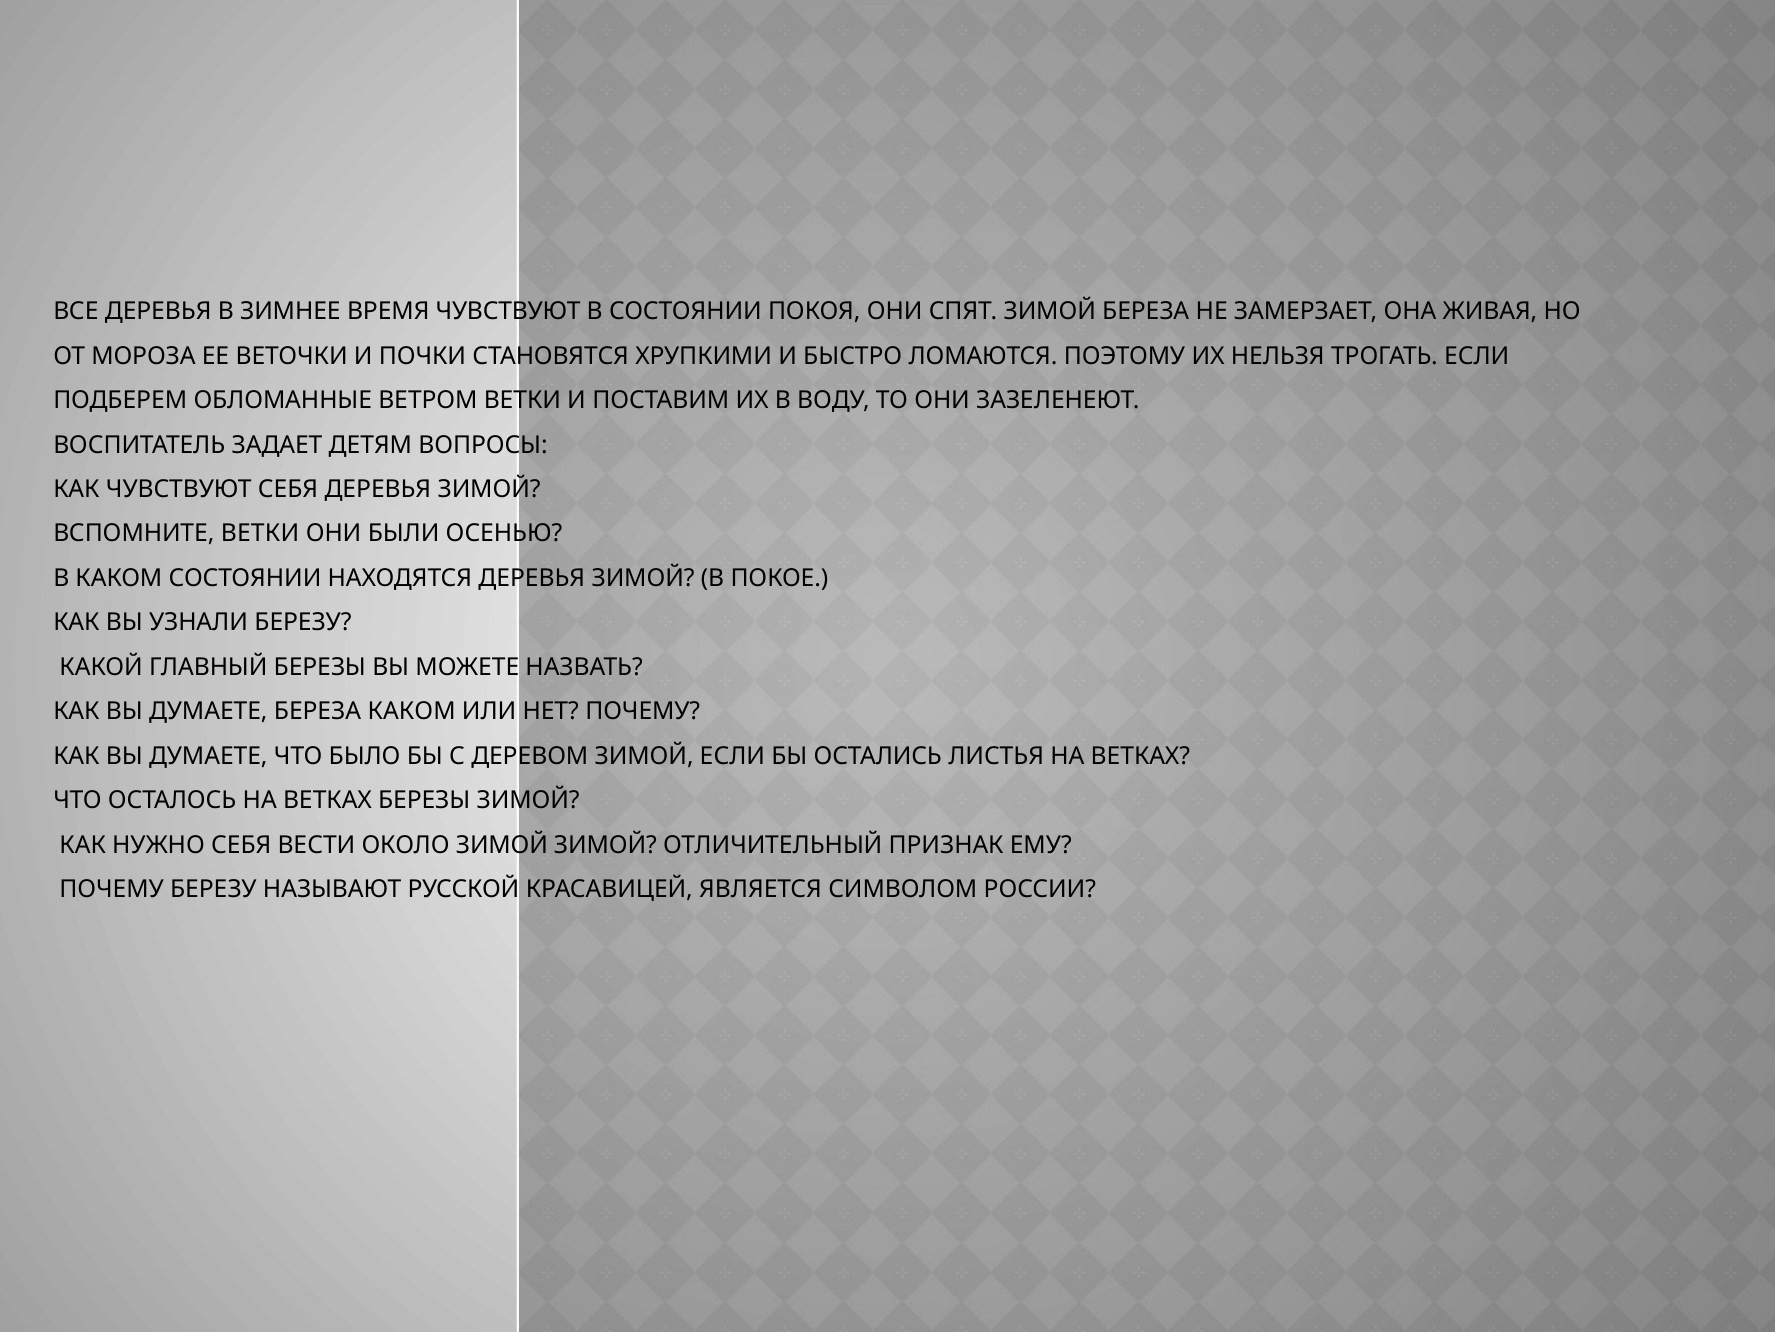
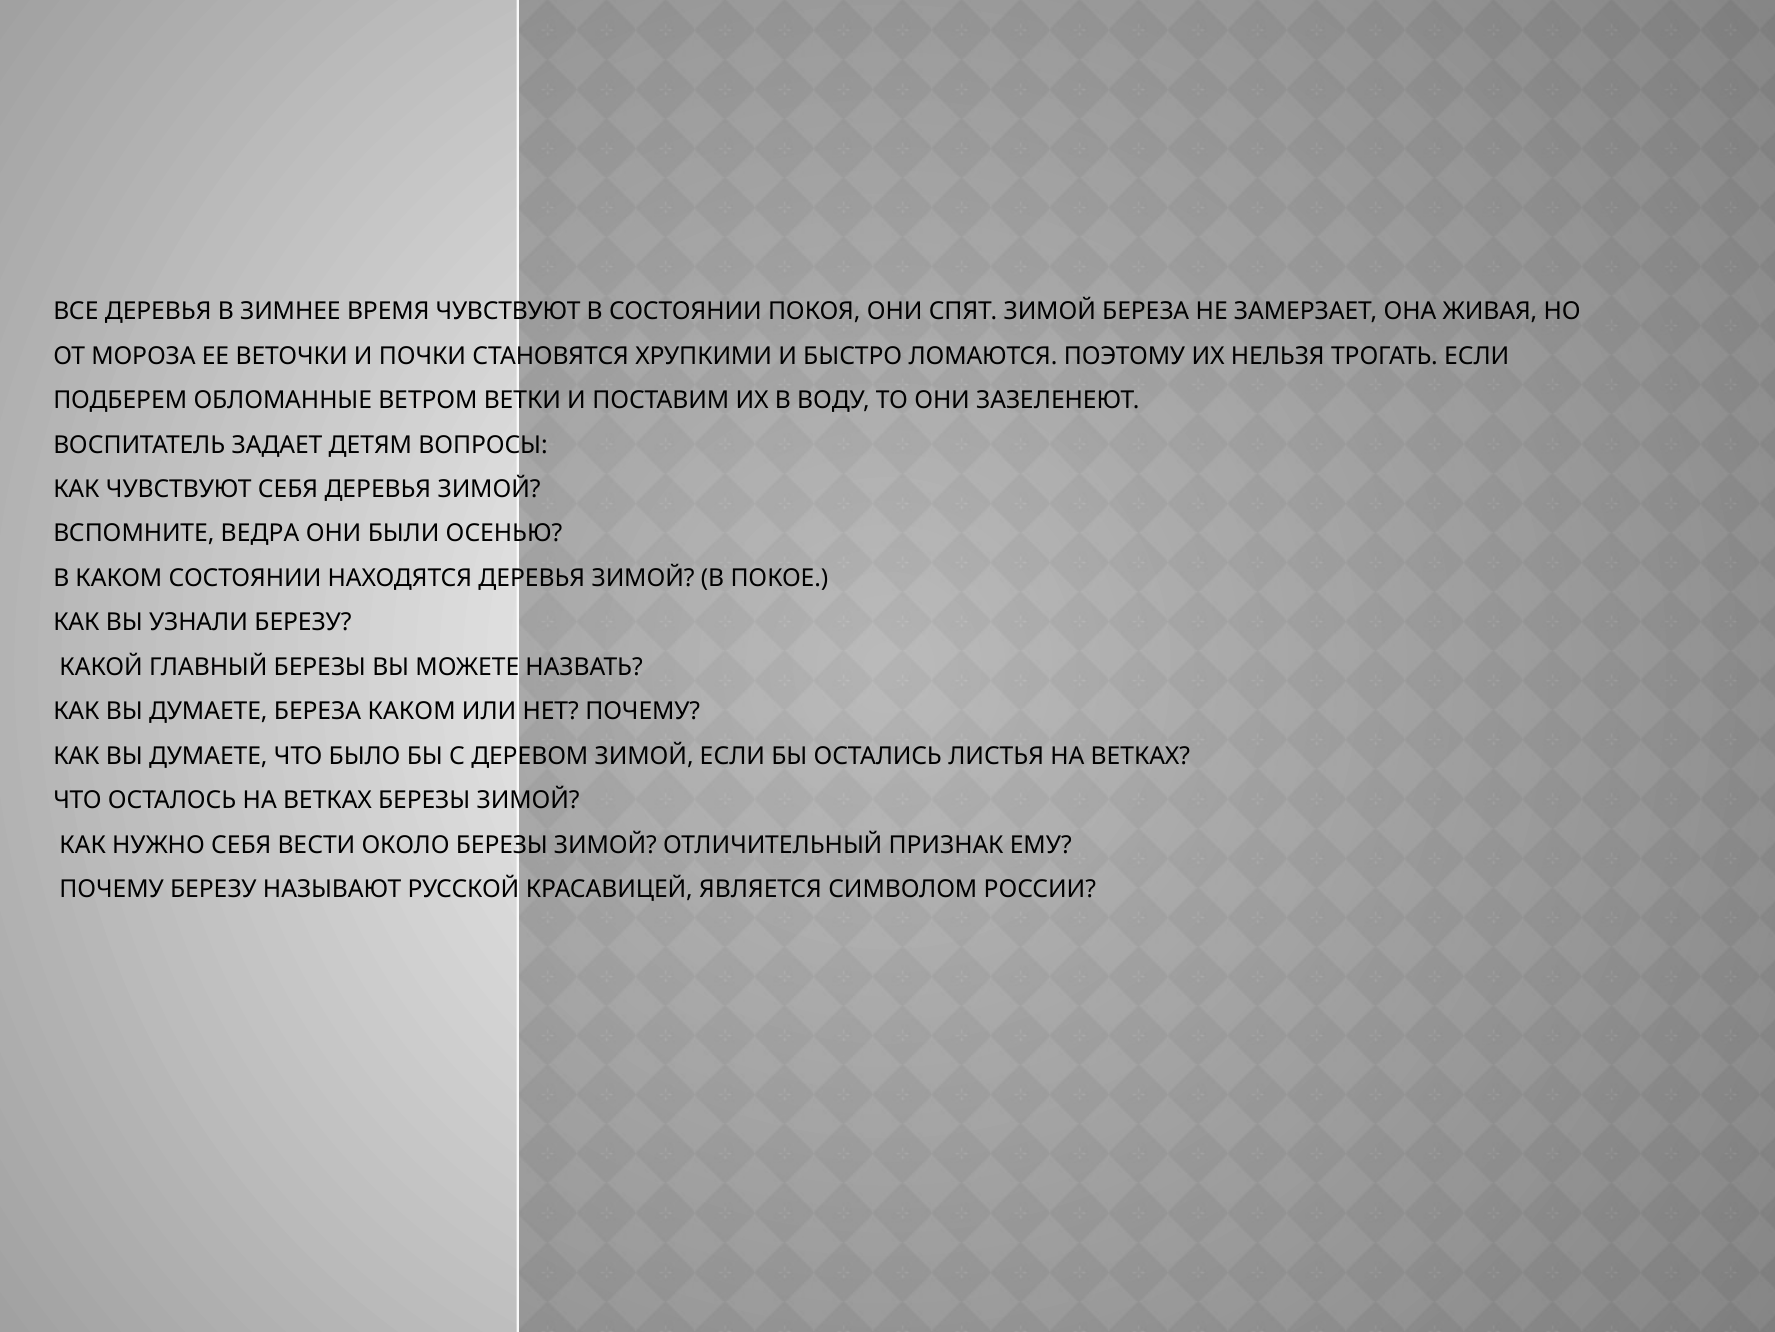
ВСПОМНИТЕ ВЕТКИ: ВЕТКИ -> ВЕДРА (260, 534)
ОКОЛО ЗИМОЙ: ЗИМОЙ -> БЕРЕЗЫ (502, 845)
